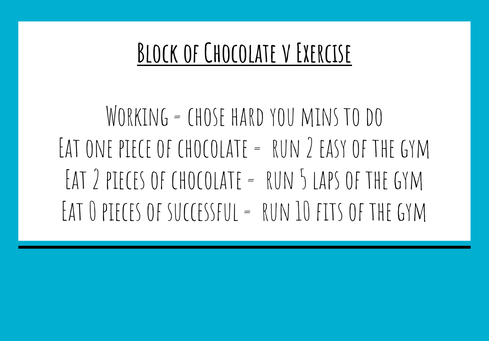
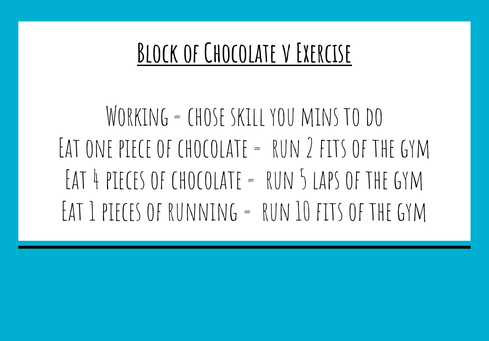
hard: hard -> skill (248, 117)
2 easy: easy -> fits (333, 149)
Eat 2: 2 -> 4 (96, 180)
0: 0 -> 1 (92, 212)
successful: successful -> running (203, 212)
